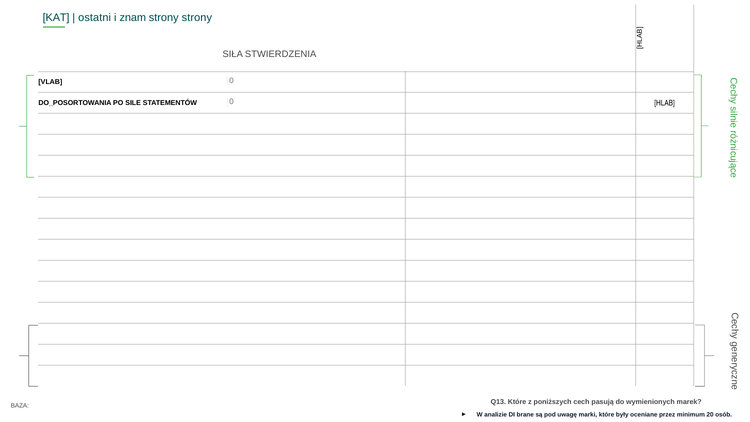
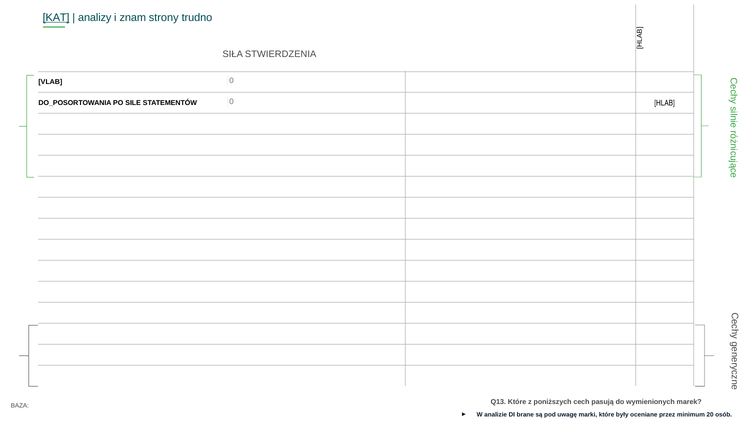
KAT underline: none -> present (56, 17)
ostatni: ostatni -> analizy (95, 17)
strony strony: strony -> trudno (197, 17)
